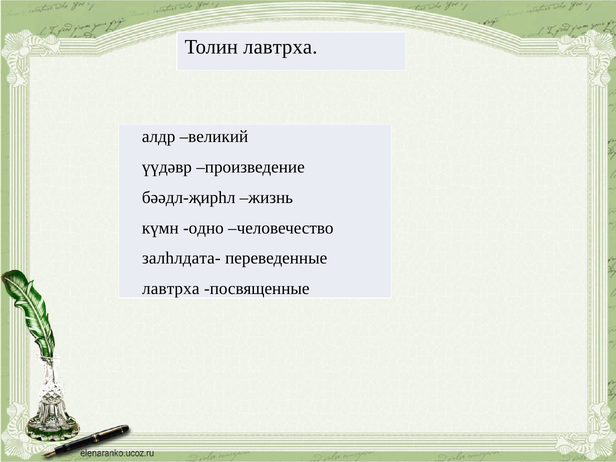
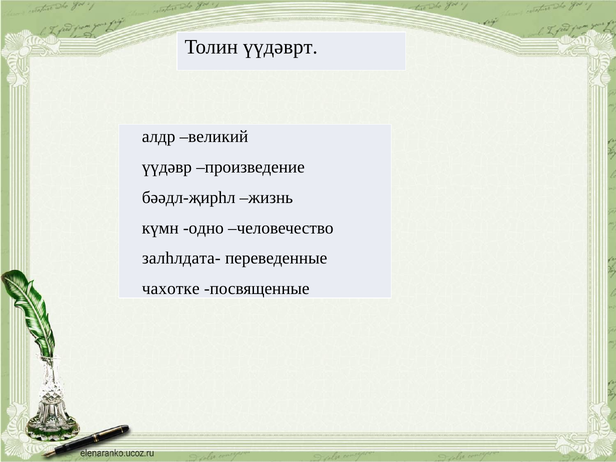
Толин лавтрха: лавтрха -> үүдəврт (280, 47)
лавтрха: лавтрха -> чахотке (171, 289)
